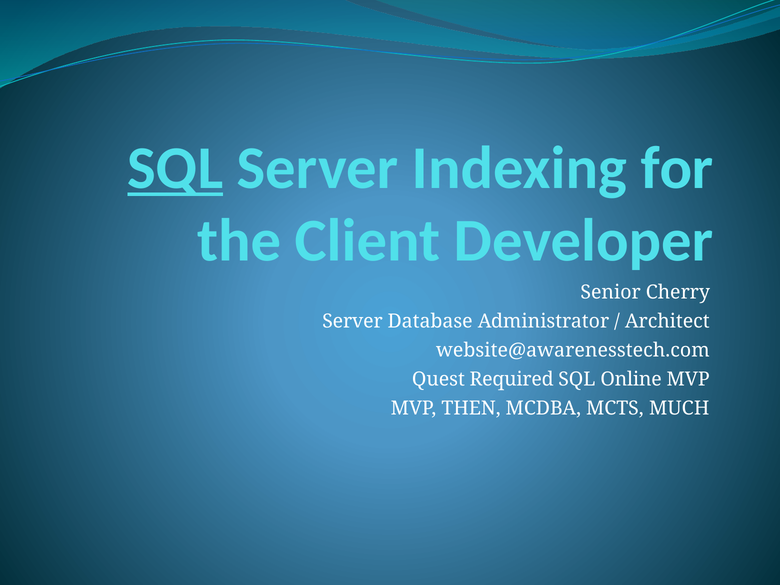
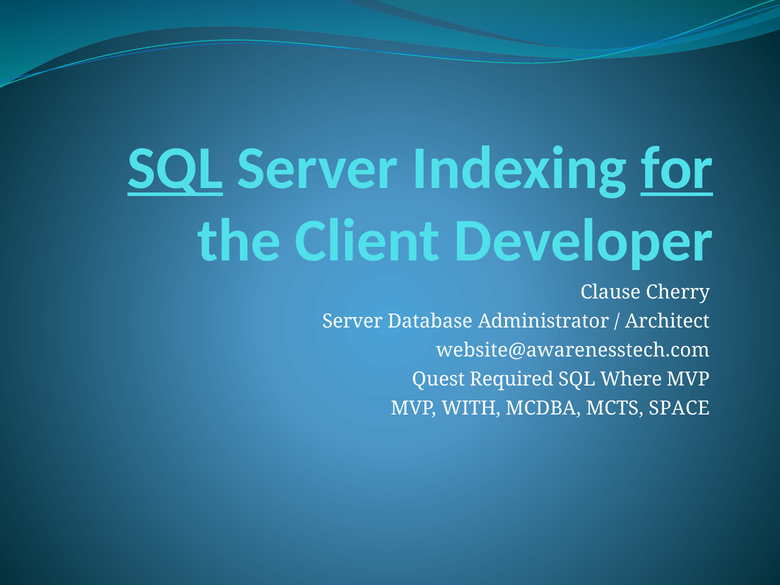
for underline: none -> present (677, 168)
Senior: Senior -> Clause (611, 292)
Online: Online -> Where (631, 379)
THEN: THEN -> WITH (471, 408)
MUCH: MUCH -> SPACE (679, 408)
